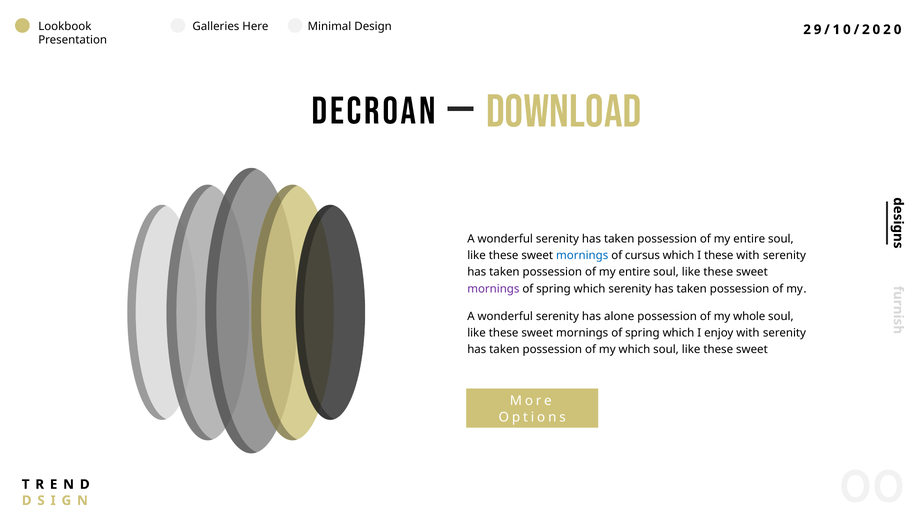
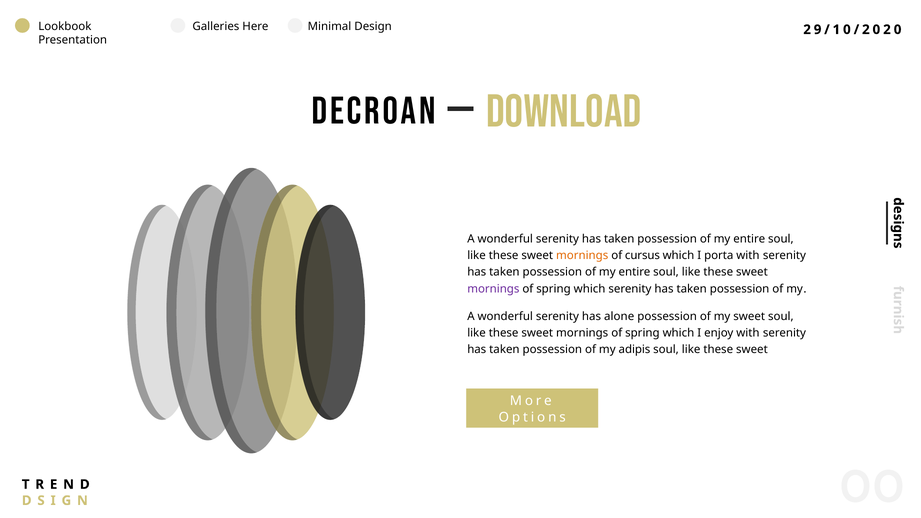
mornings colour: blue -> orange (582, 256)
I these: these -> porta (719, 256)
my whole: whole -> sweet (749, 317)
my which: which -> adipis (634, 350)
